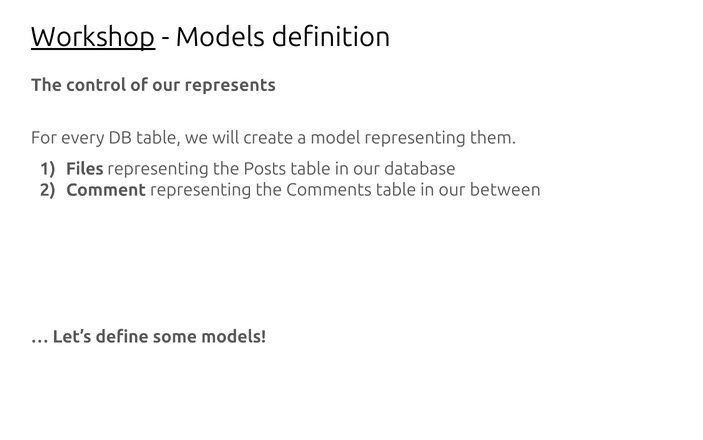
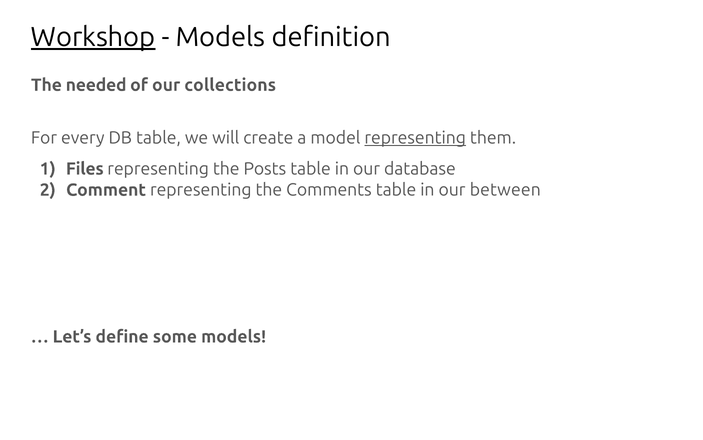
control: control -> needed (96, 85)
represents: represents -> collections (230, 85)
representing underline: none -> present (415, 138)
